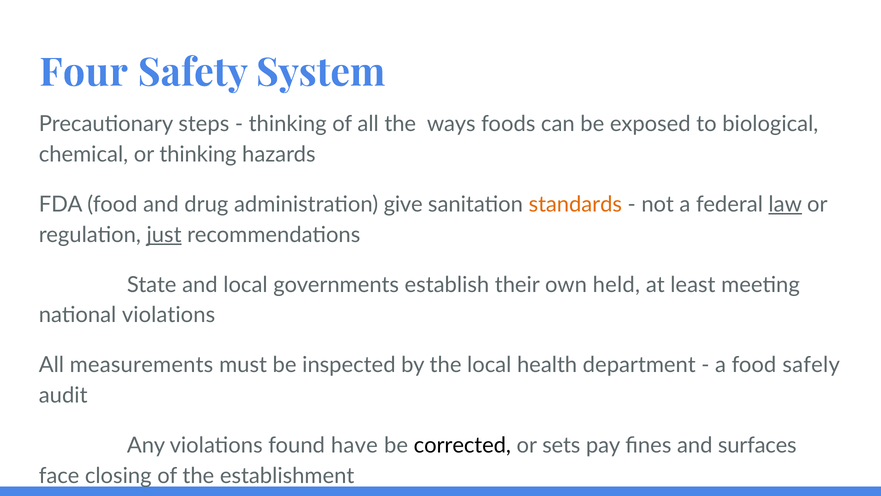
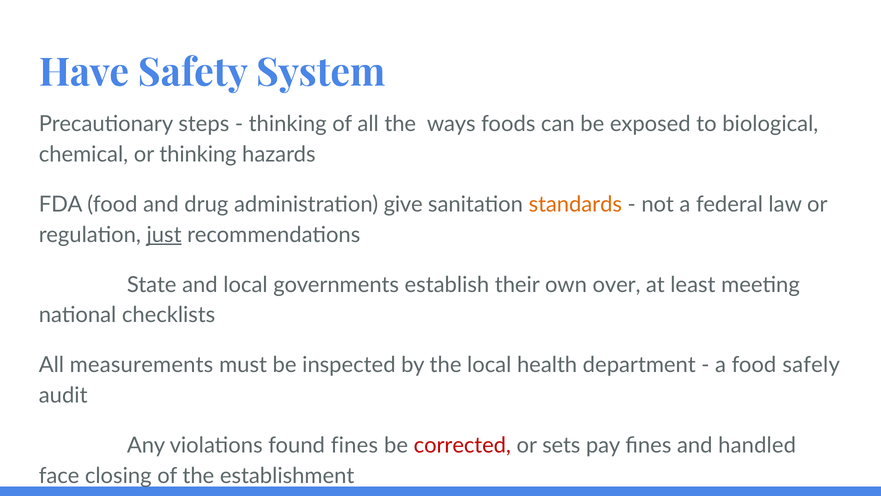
Four: Four -> Have (84, 73)
law underline: present -> none (785, 204)
held: held -> over (617, 285)
national violations: violations -> checklists (169, 315)
found have: have -> fines (354, 445)
corrected colour: black -> red (462, 445)
surfaces: surfaces -> handled (757, 445)
